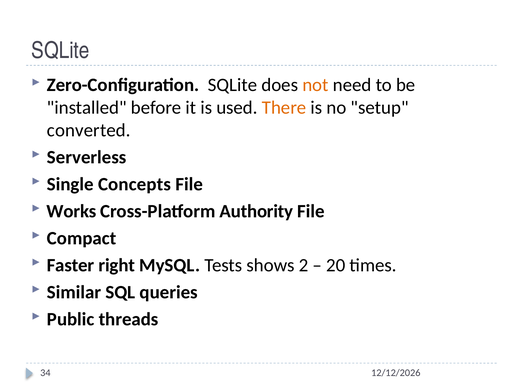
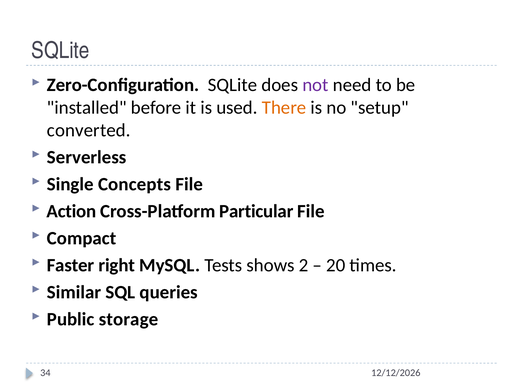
not colour: orange -> purple (315, 85)
Works: Works -> Action (72, 211)
Authority: Authority -> Particular (256, 211)
threads: threads -> storage (128, 319)
